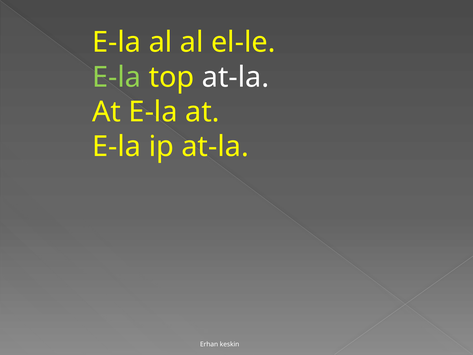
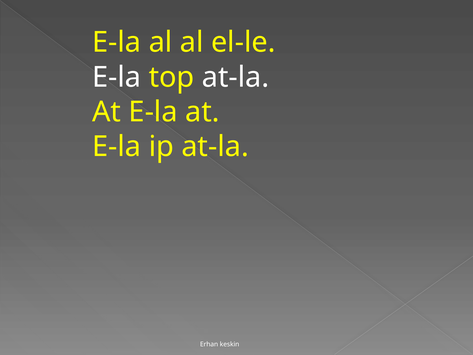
E-la colour: light green -> white (117, 77)
